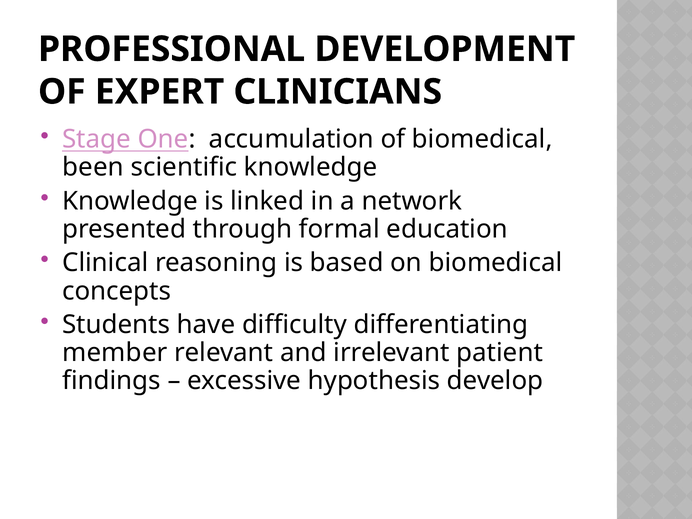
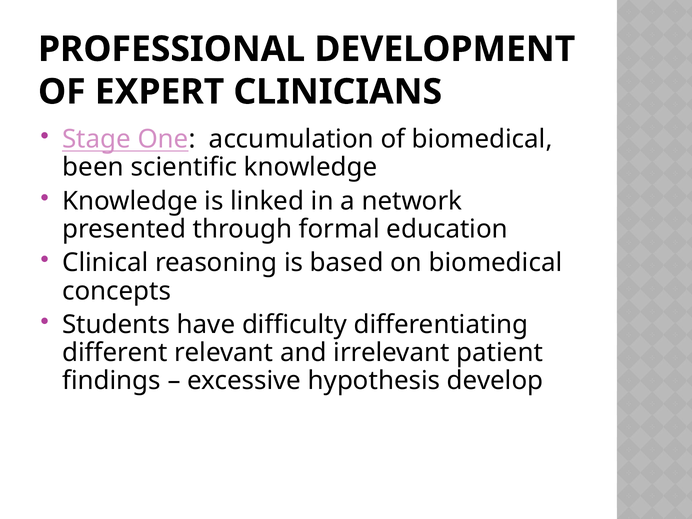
member: member -> different (115, 353)
